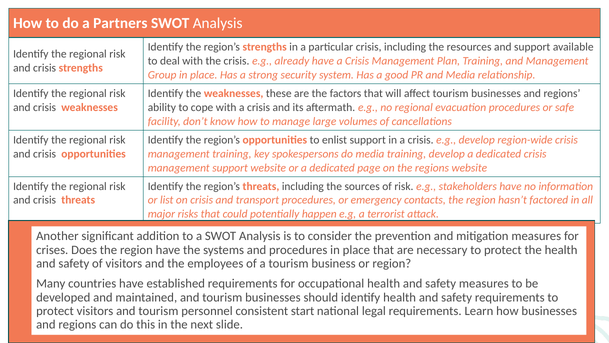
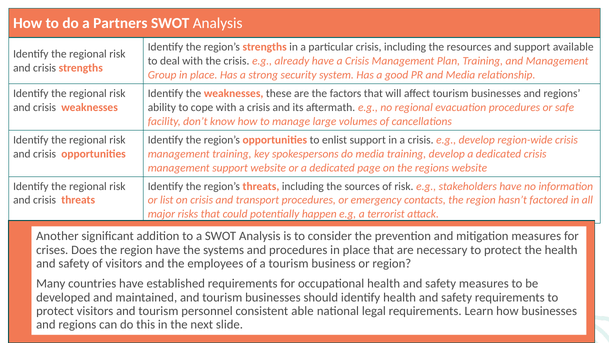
start: start -> able (302, 311)
